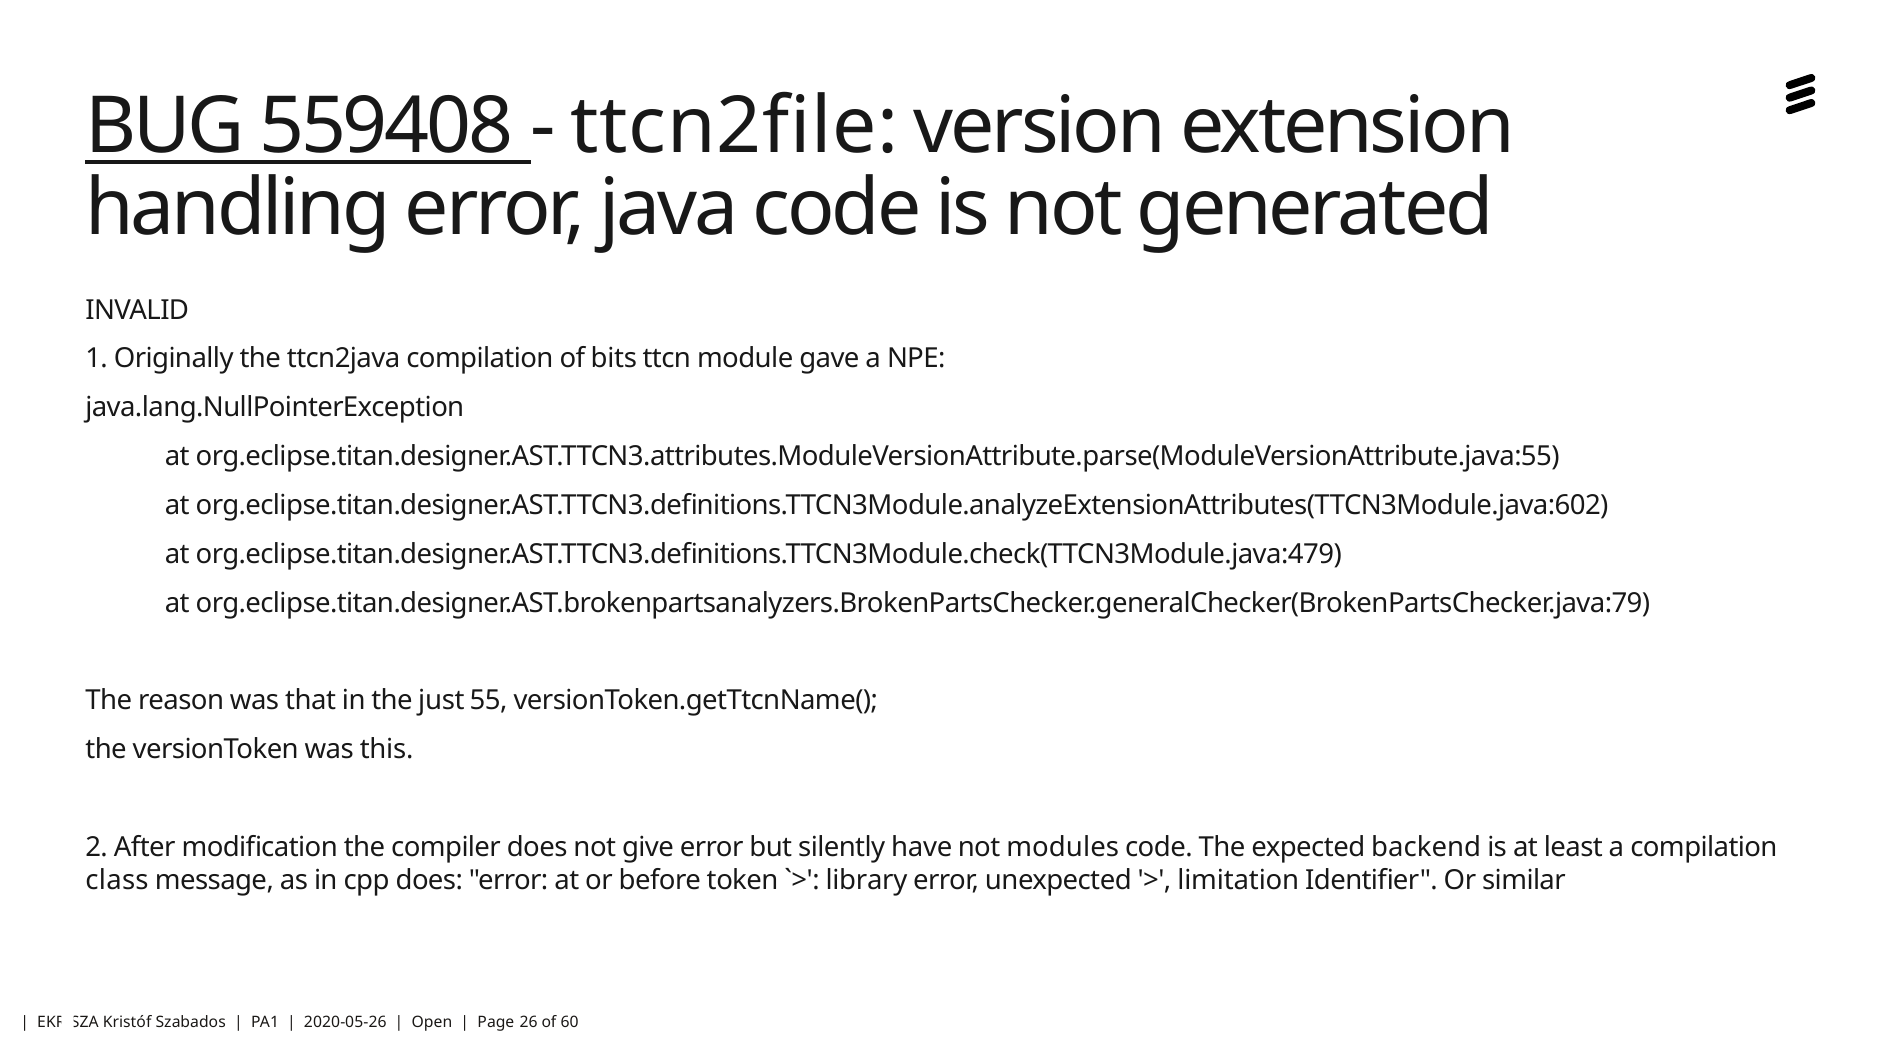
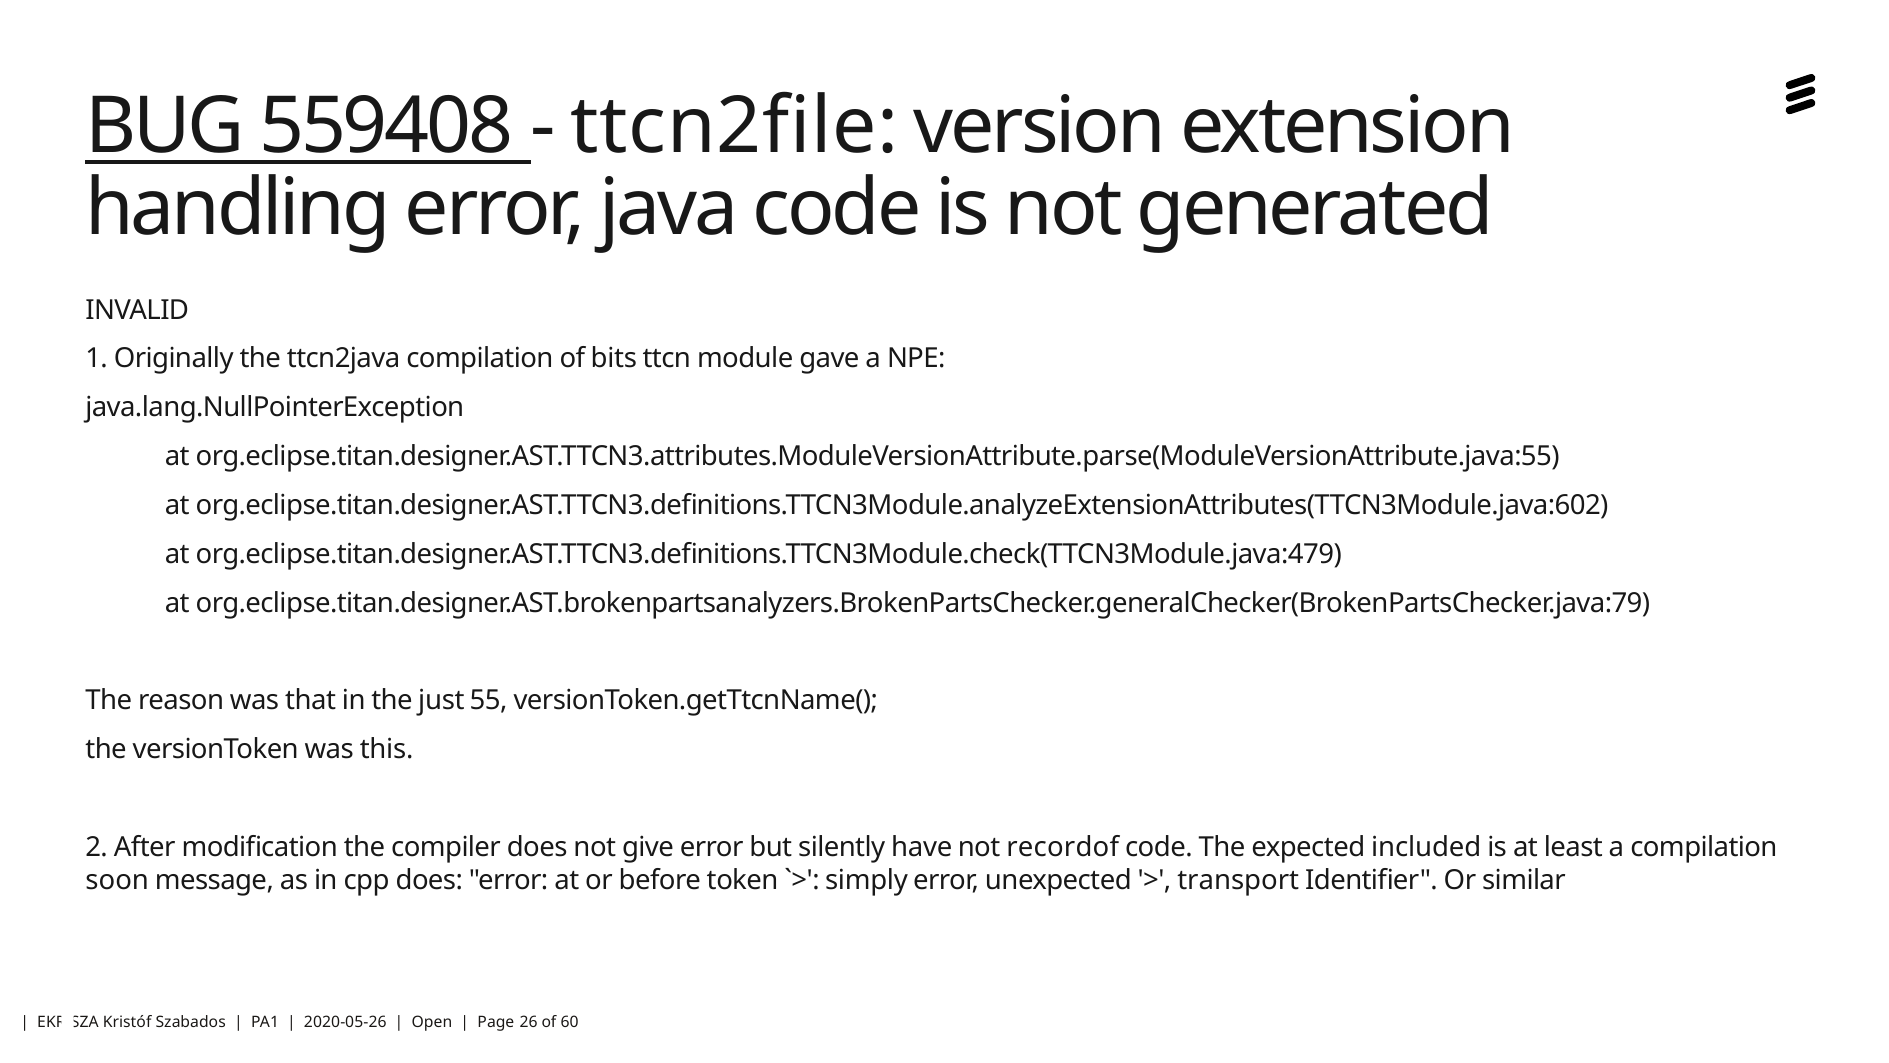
modules: modules -> recordof (1063, 847)
backend: backend -> included (1426, 847)
class: class -> soon (117, 880)
library: library -> simply (866, 880)
limitation: limitation -> transport (1238, 880)
